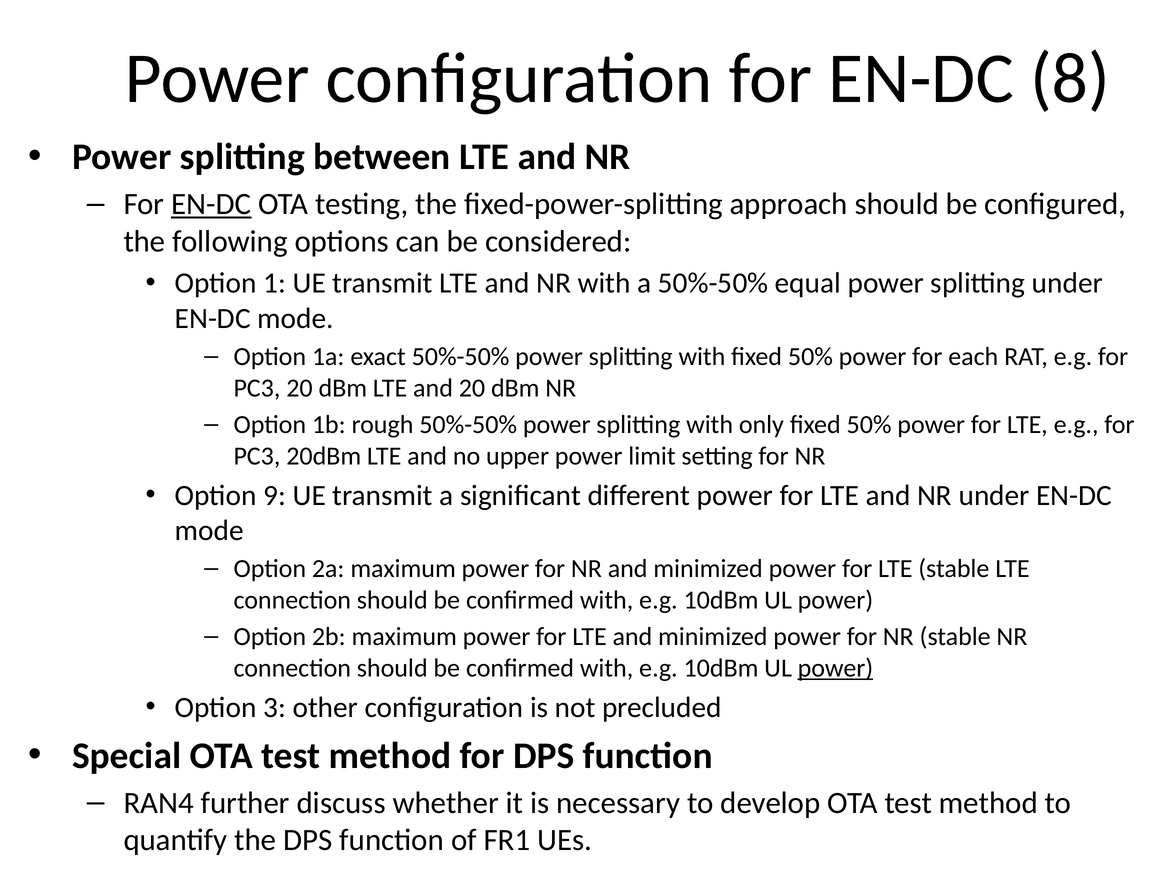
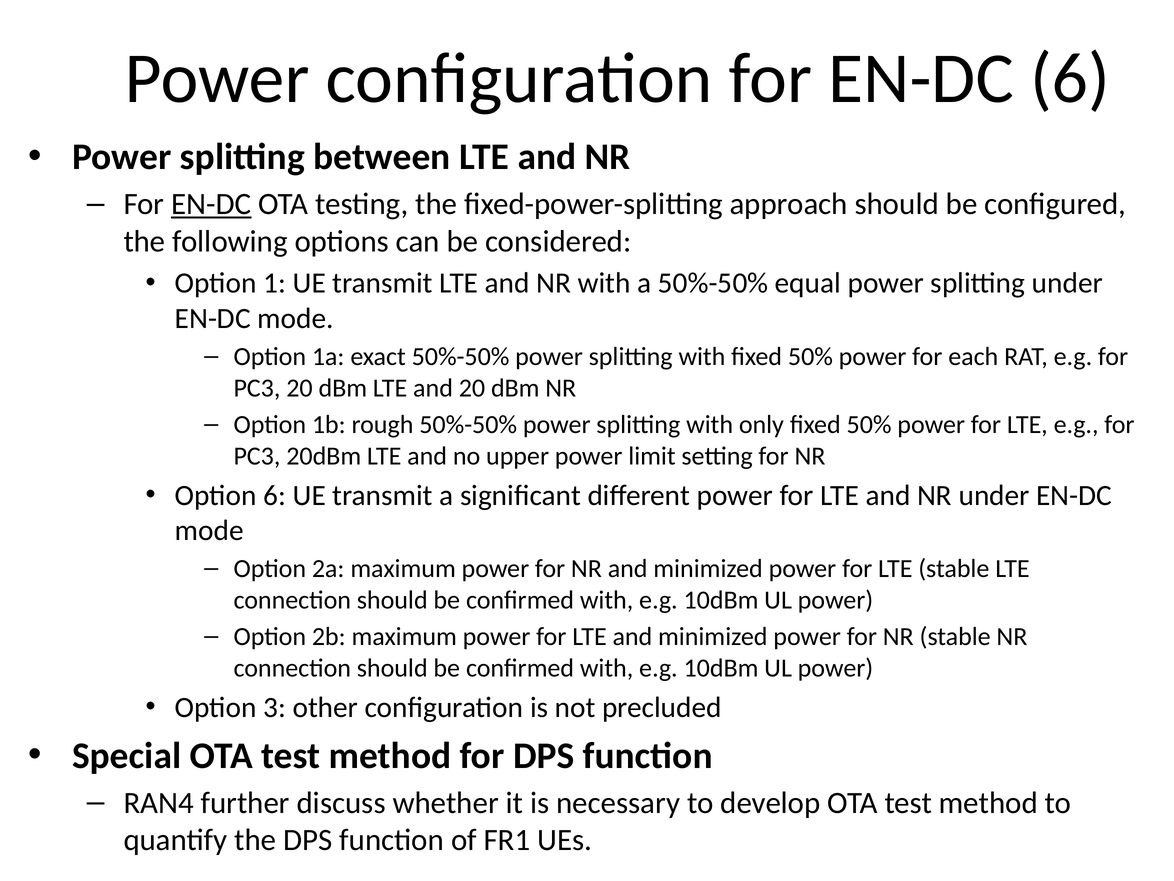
EN-DC 8: 8 -> 6 (1070, 78)
Option 9: 9 -> 6 (275, 495)
power underline: present -> none (835, 668)
